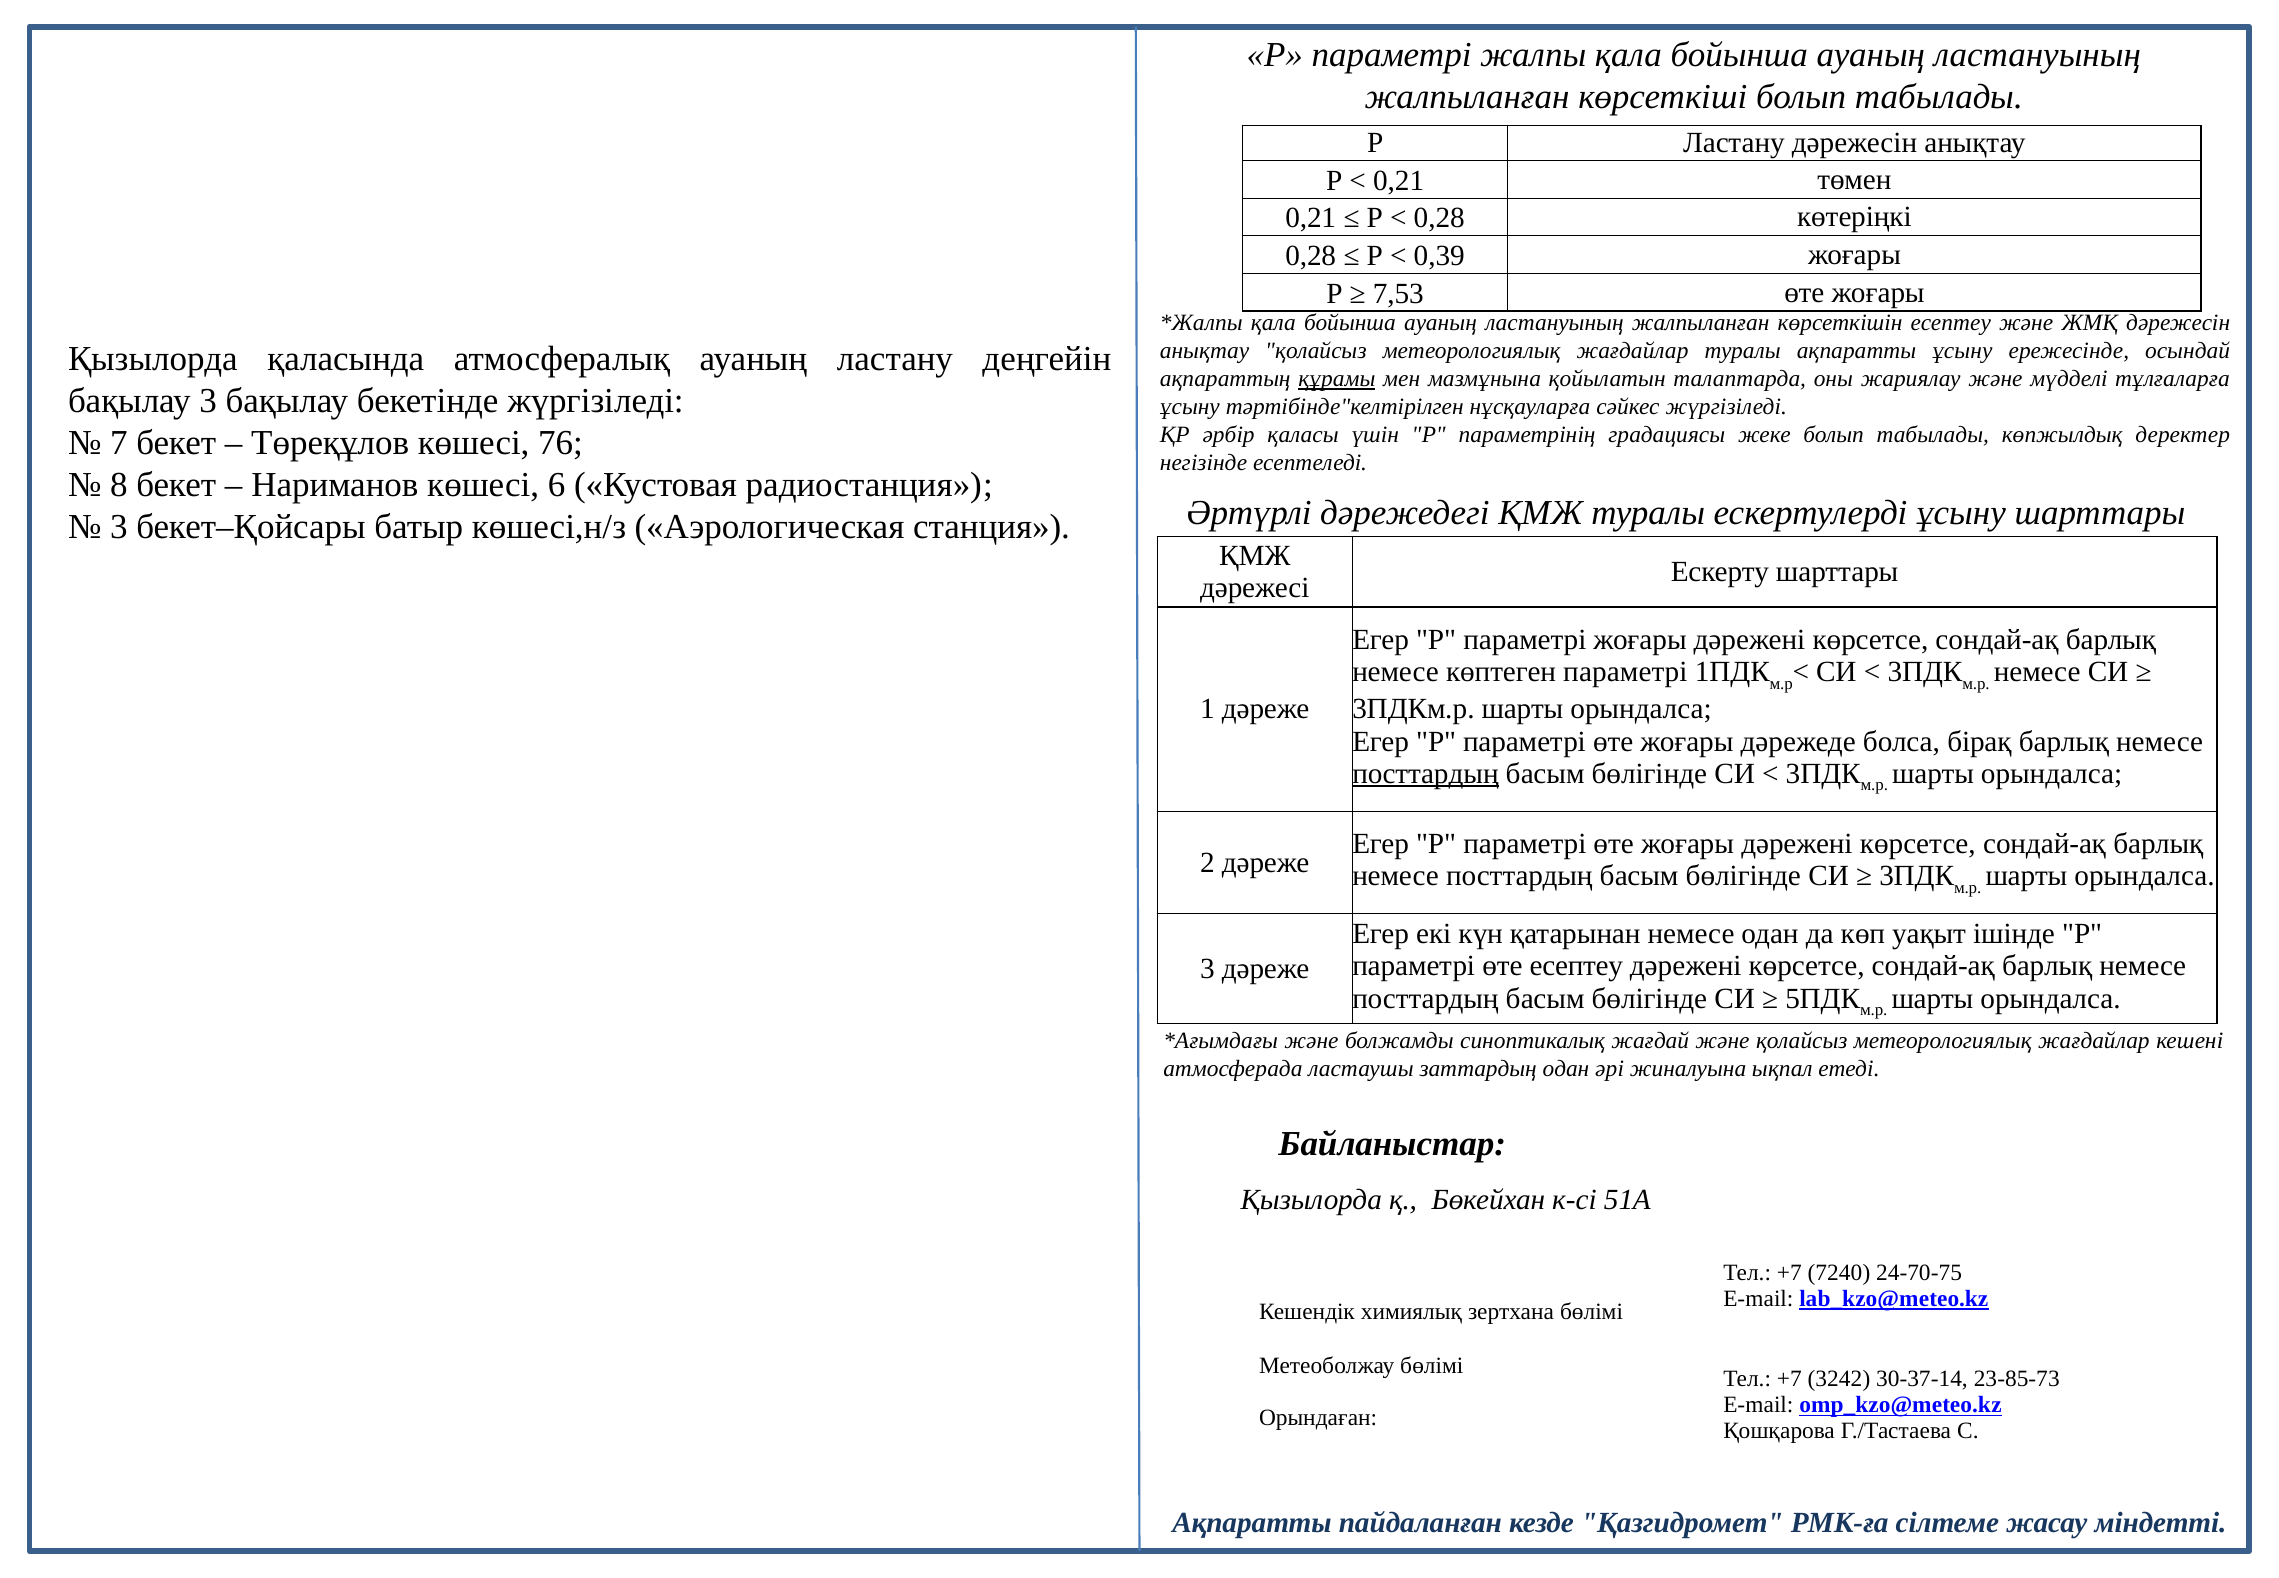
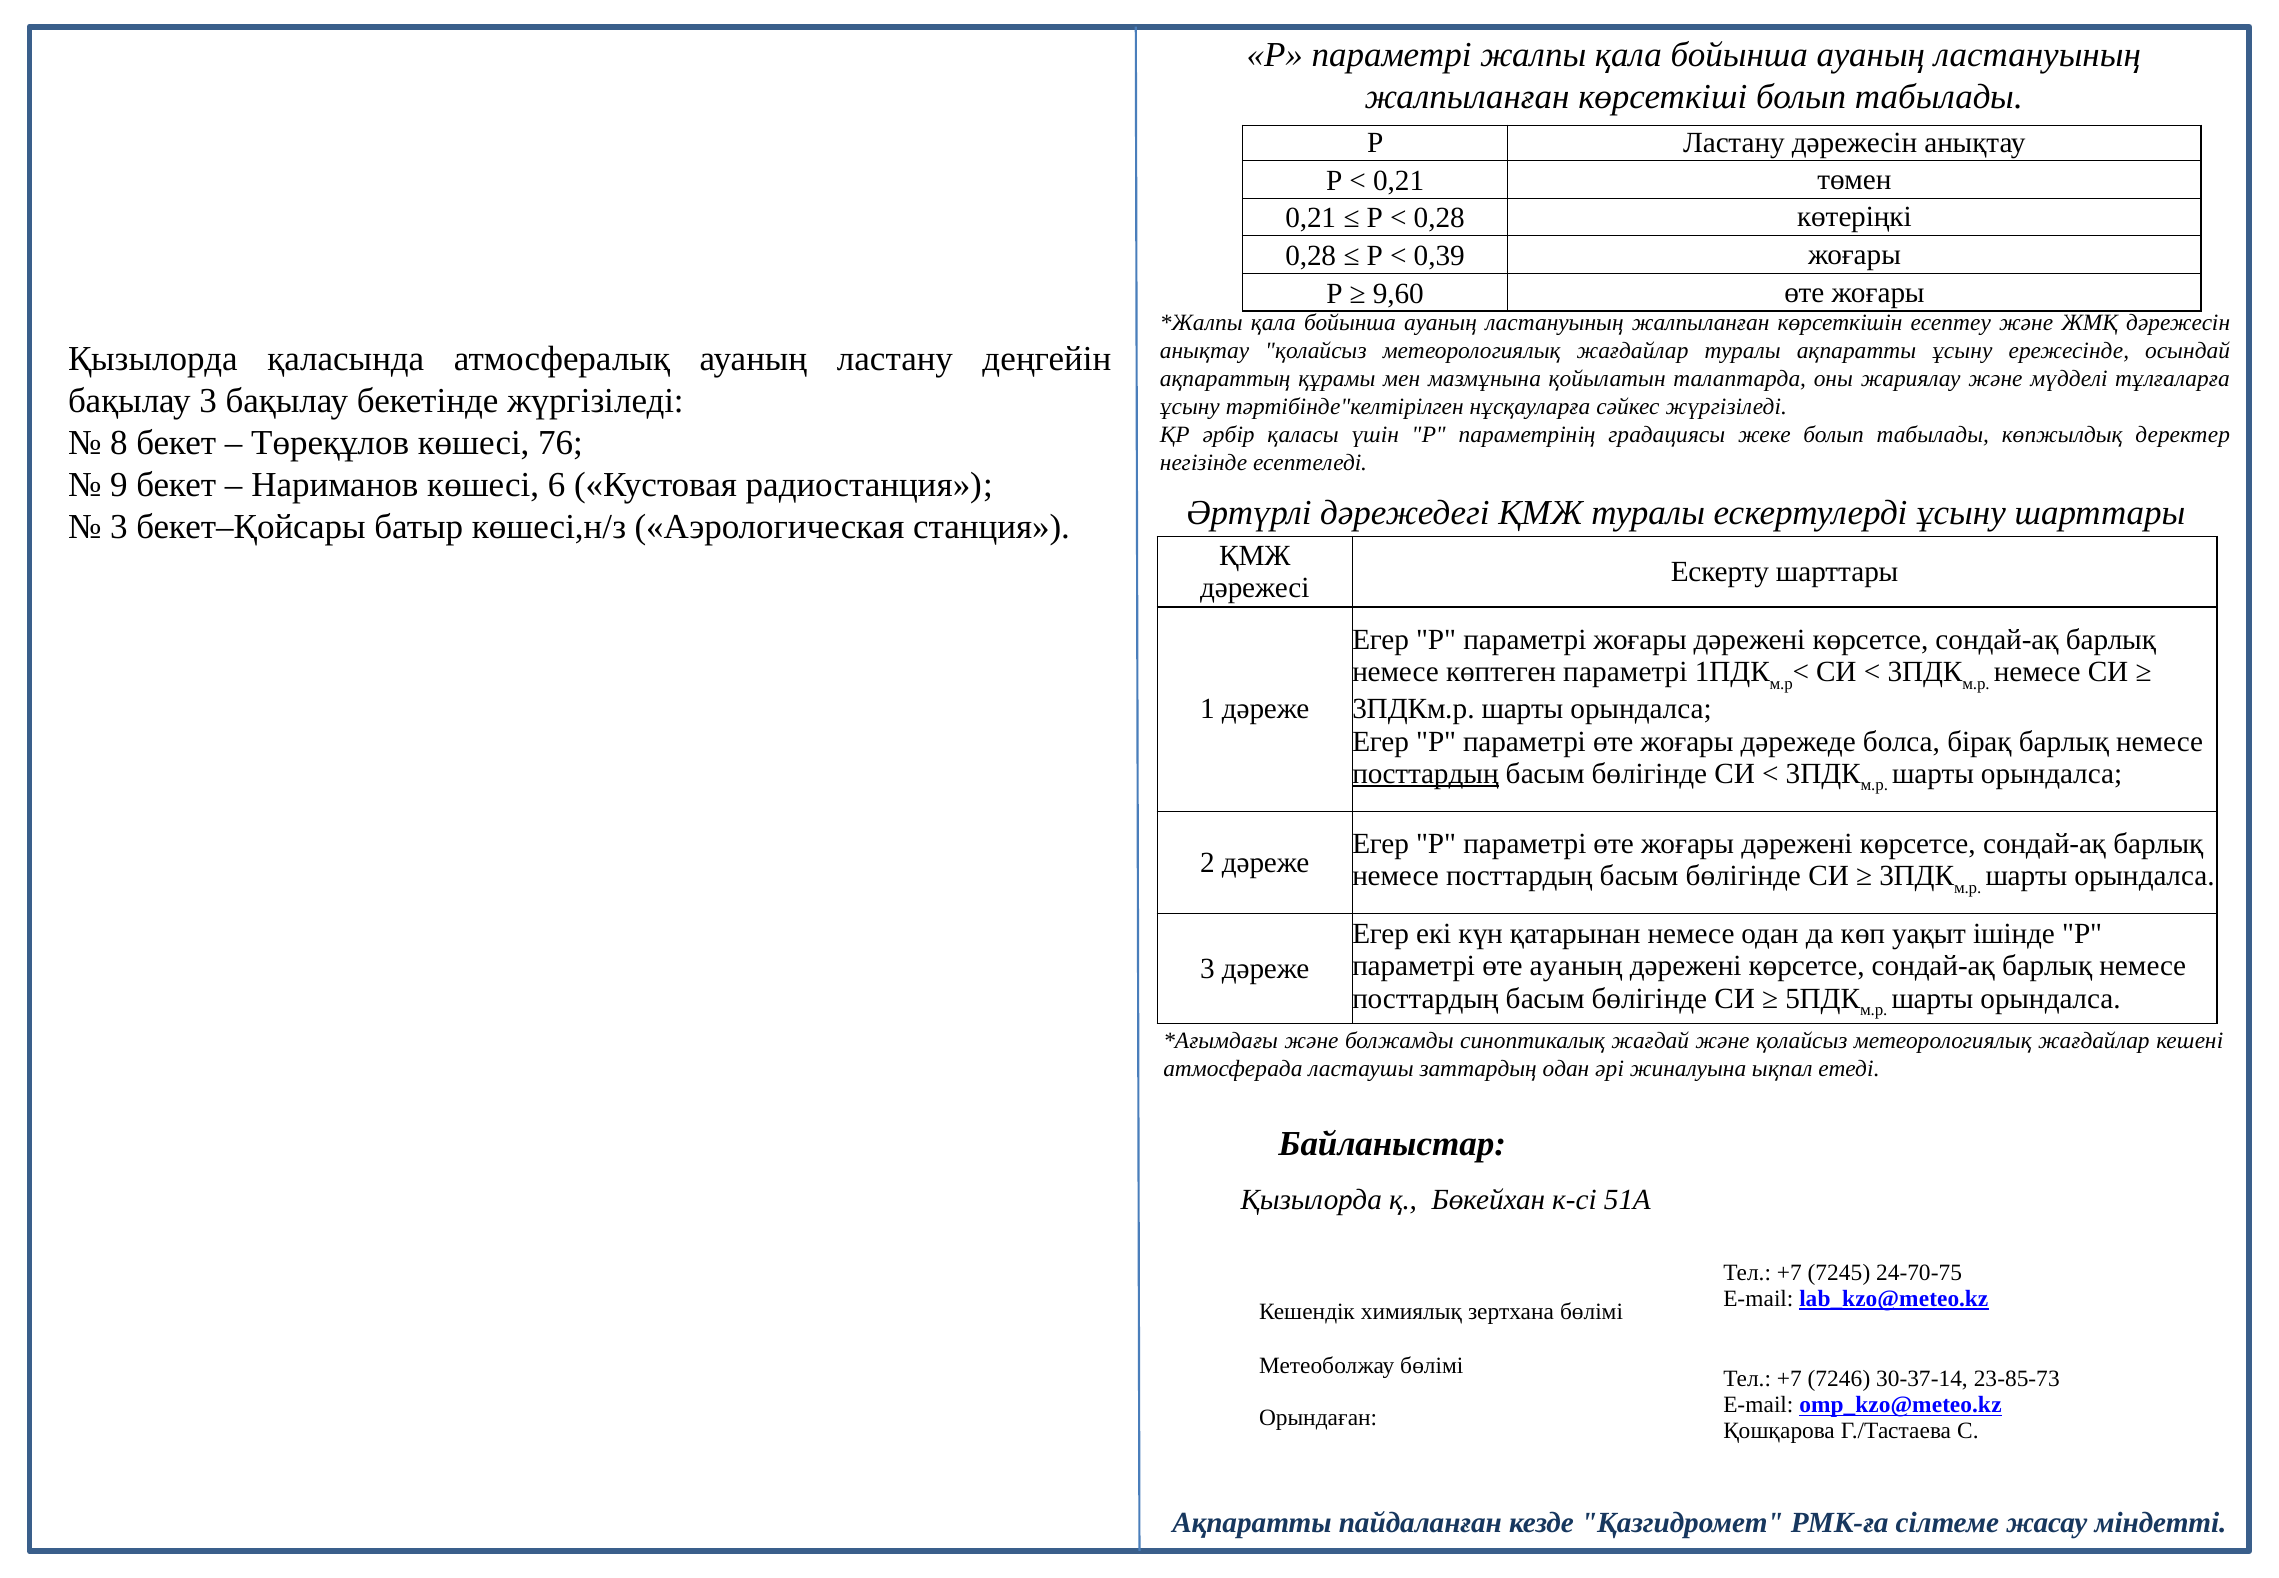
7,53: 7,53 -> 9,60 (1398, 293)
құрамы underline: present -> none (1337, 379)
7: 7 -> 8 (119, 443)
8: 8 -> 9 (119, 485)
өте есептеу: есептеу -> ауаның (1576, 966)
7240: 7240 -> 7245 (1839, 1273)
3242: 3242 -> 7246 (1839, 1379)
